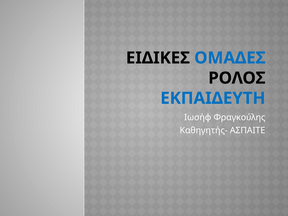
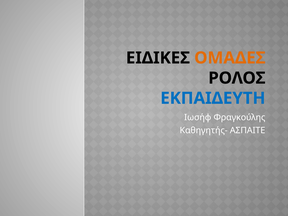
ΟΜΑΔΕΣ colour: blue -> orange (230, 58)
